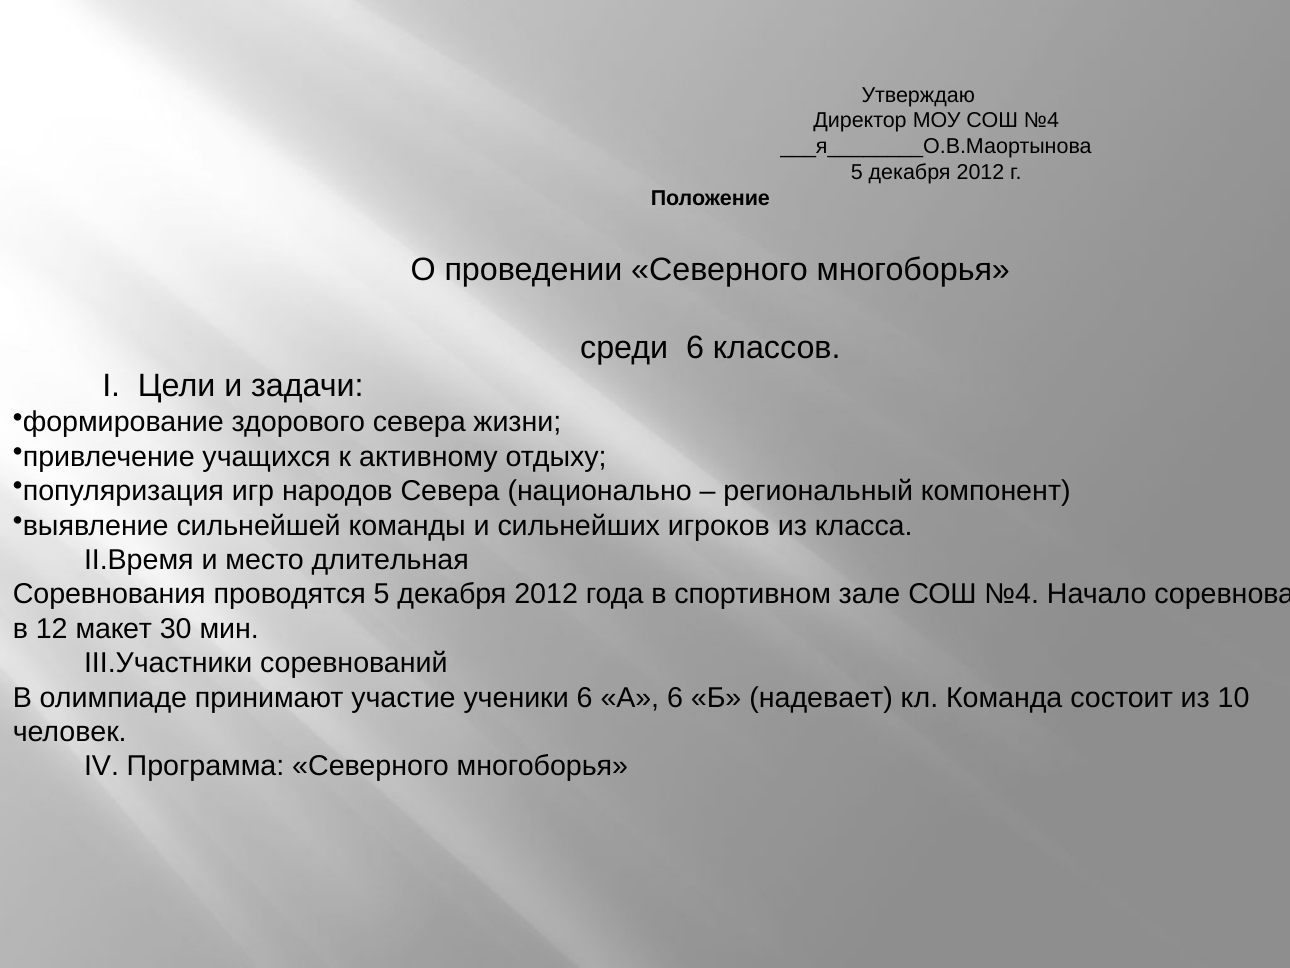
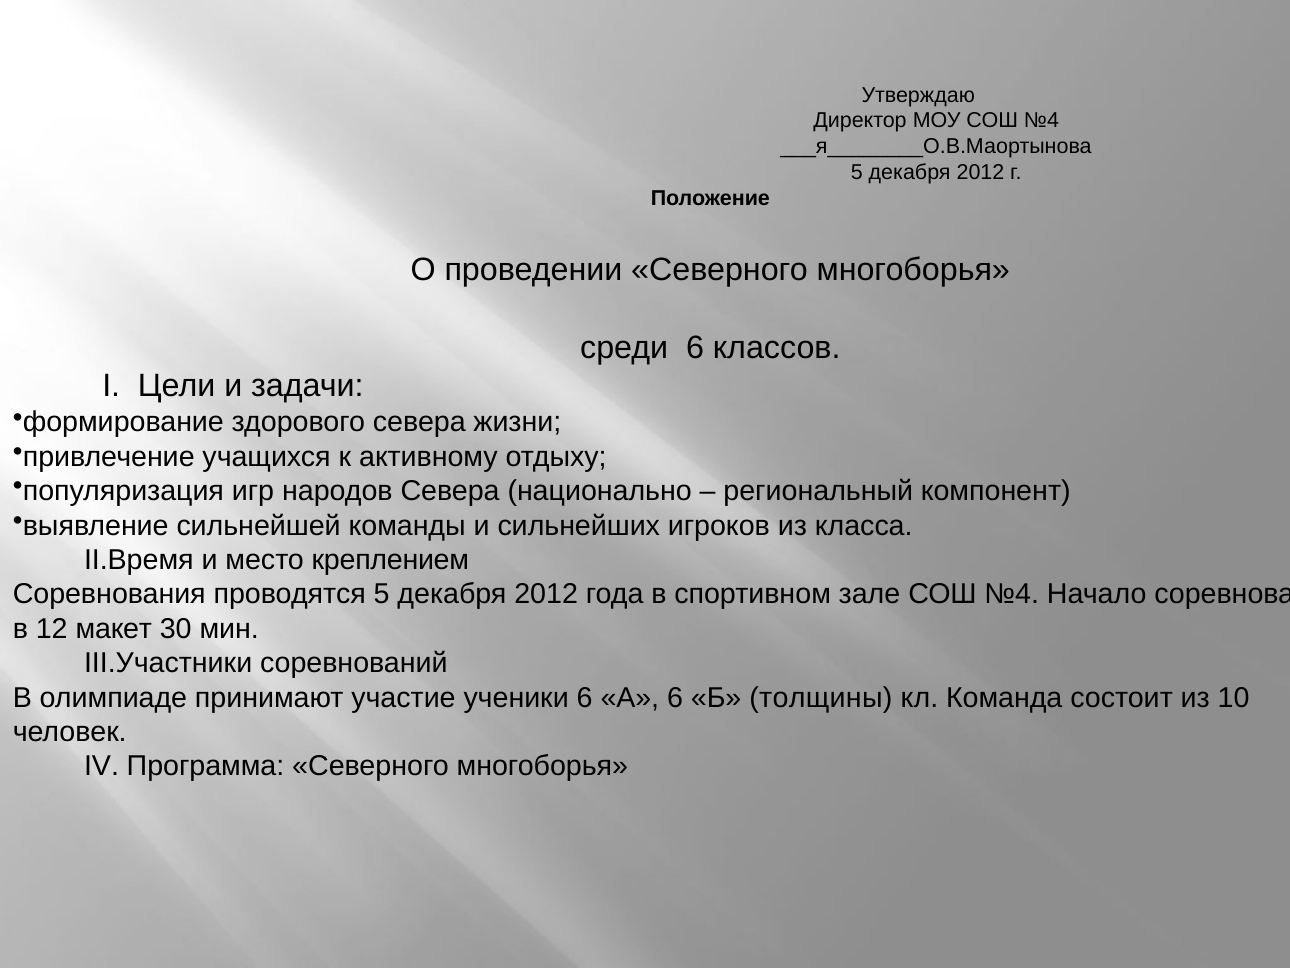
длительная: длительная -> креплением (390, 560)
надевает: надевает -> толщины (821, 697)
